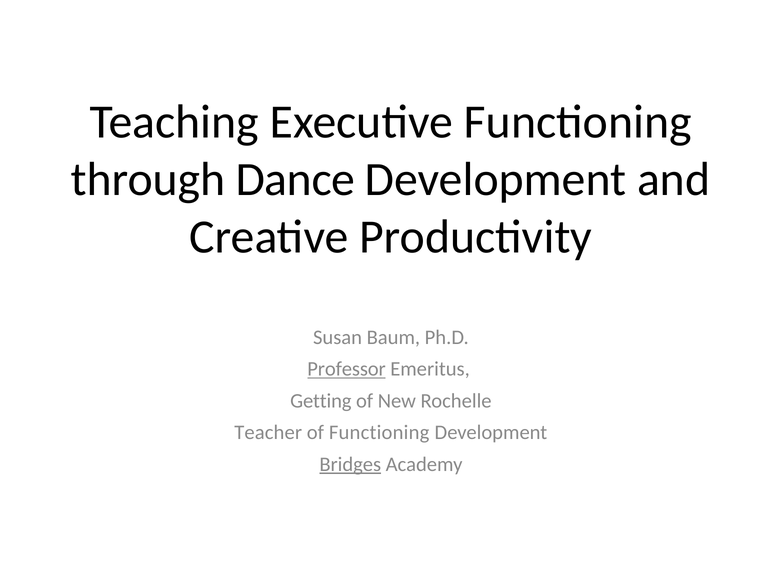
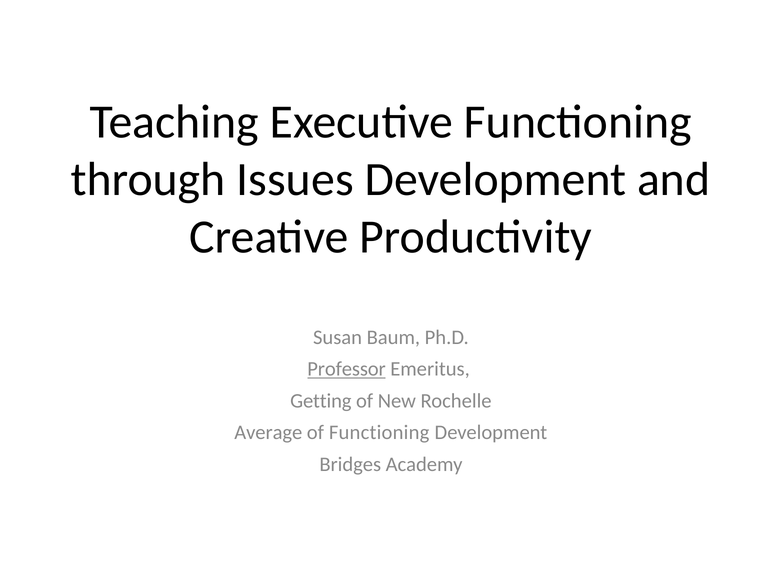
Dance: Dance -> Issues (295, 179)
Teacher: Teacher -> Average (268, 432)
Bridges underline: present -> none (350, 464)
